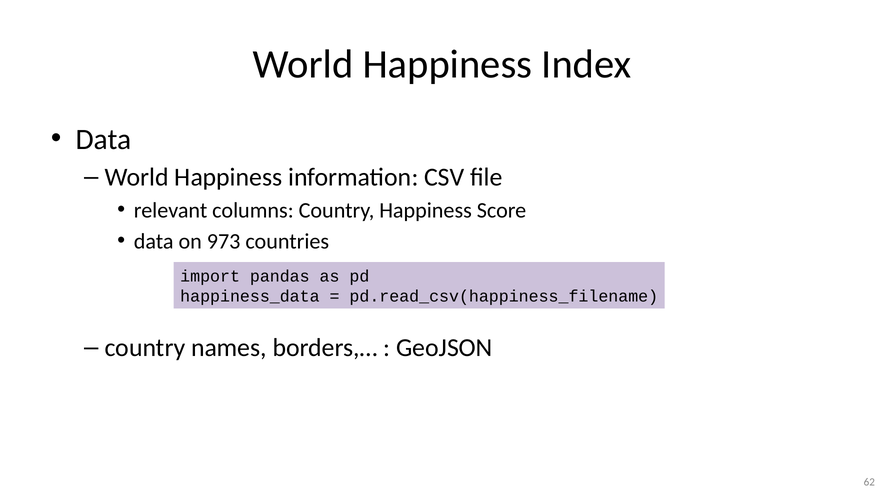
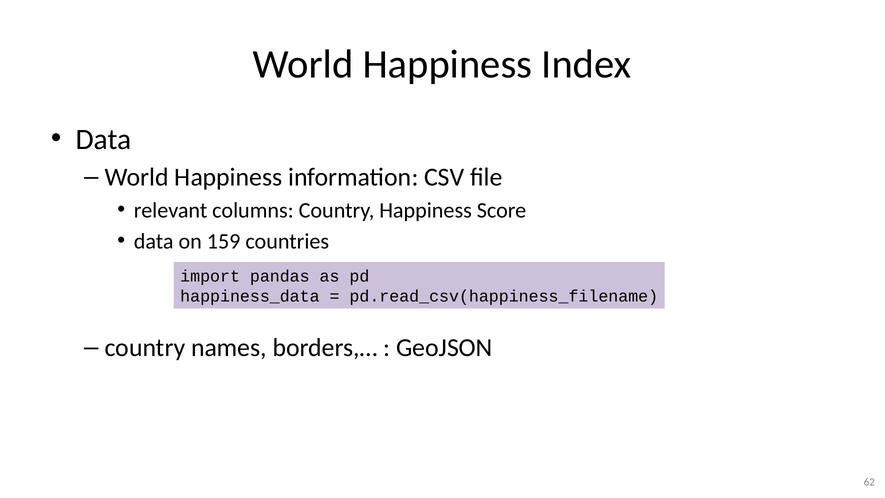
973: 973 -> 159 (224, 241)
